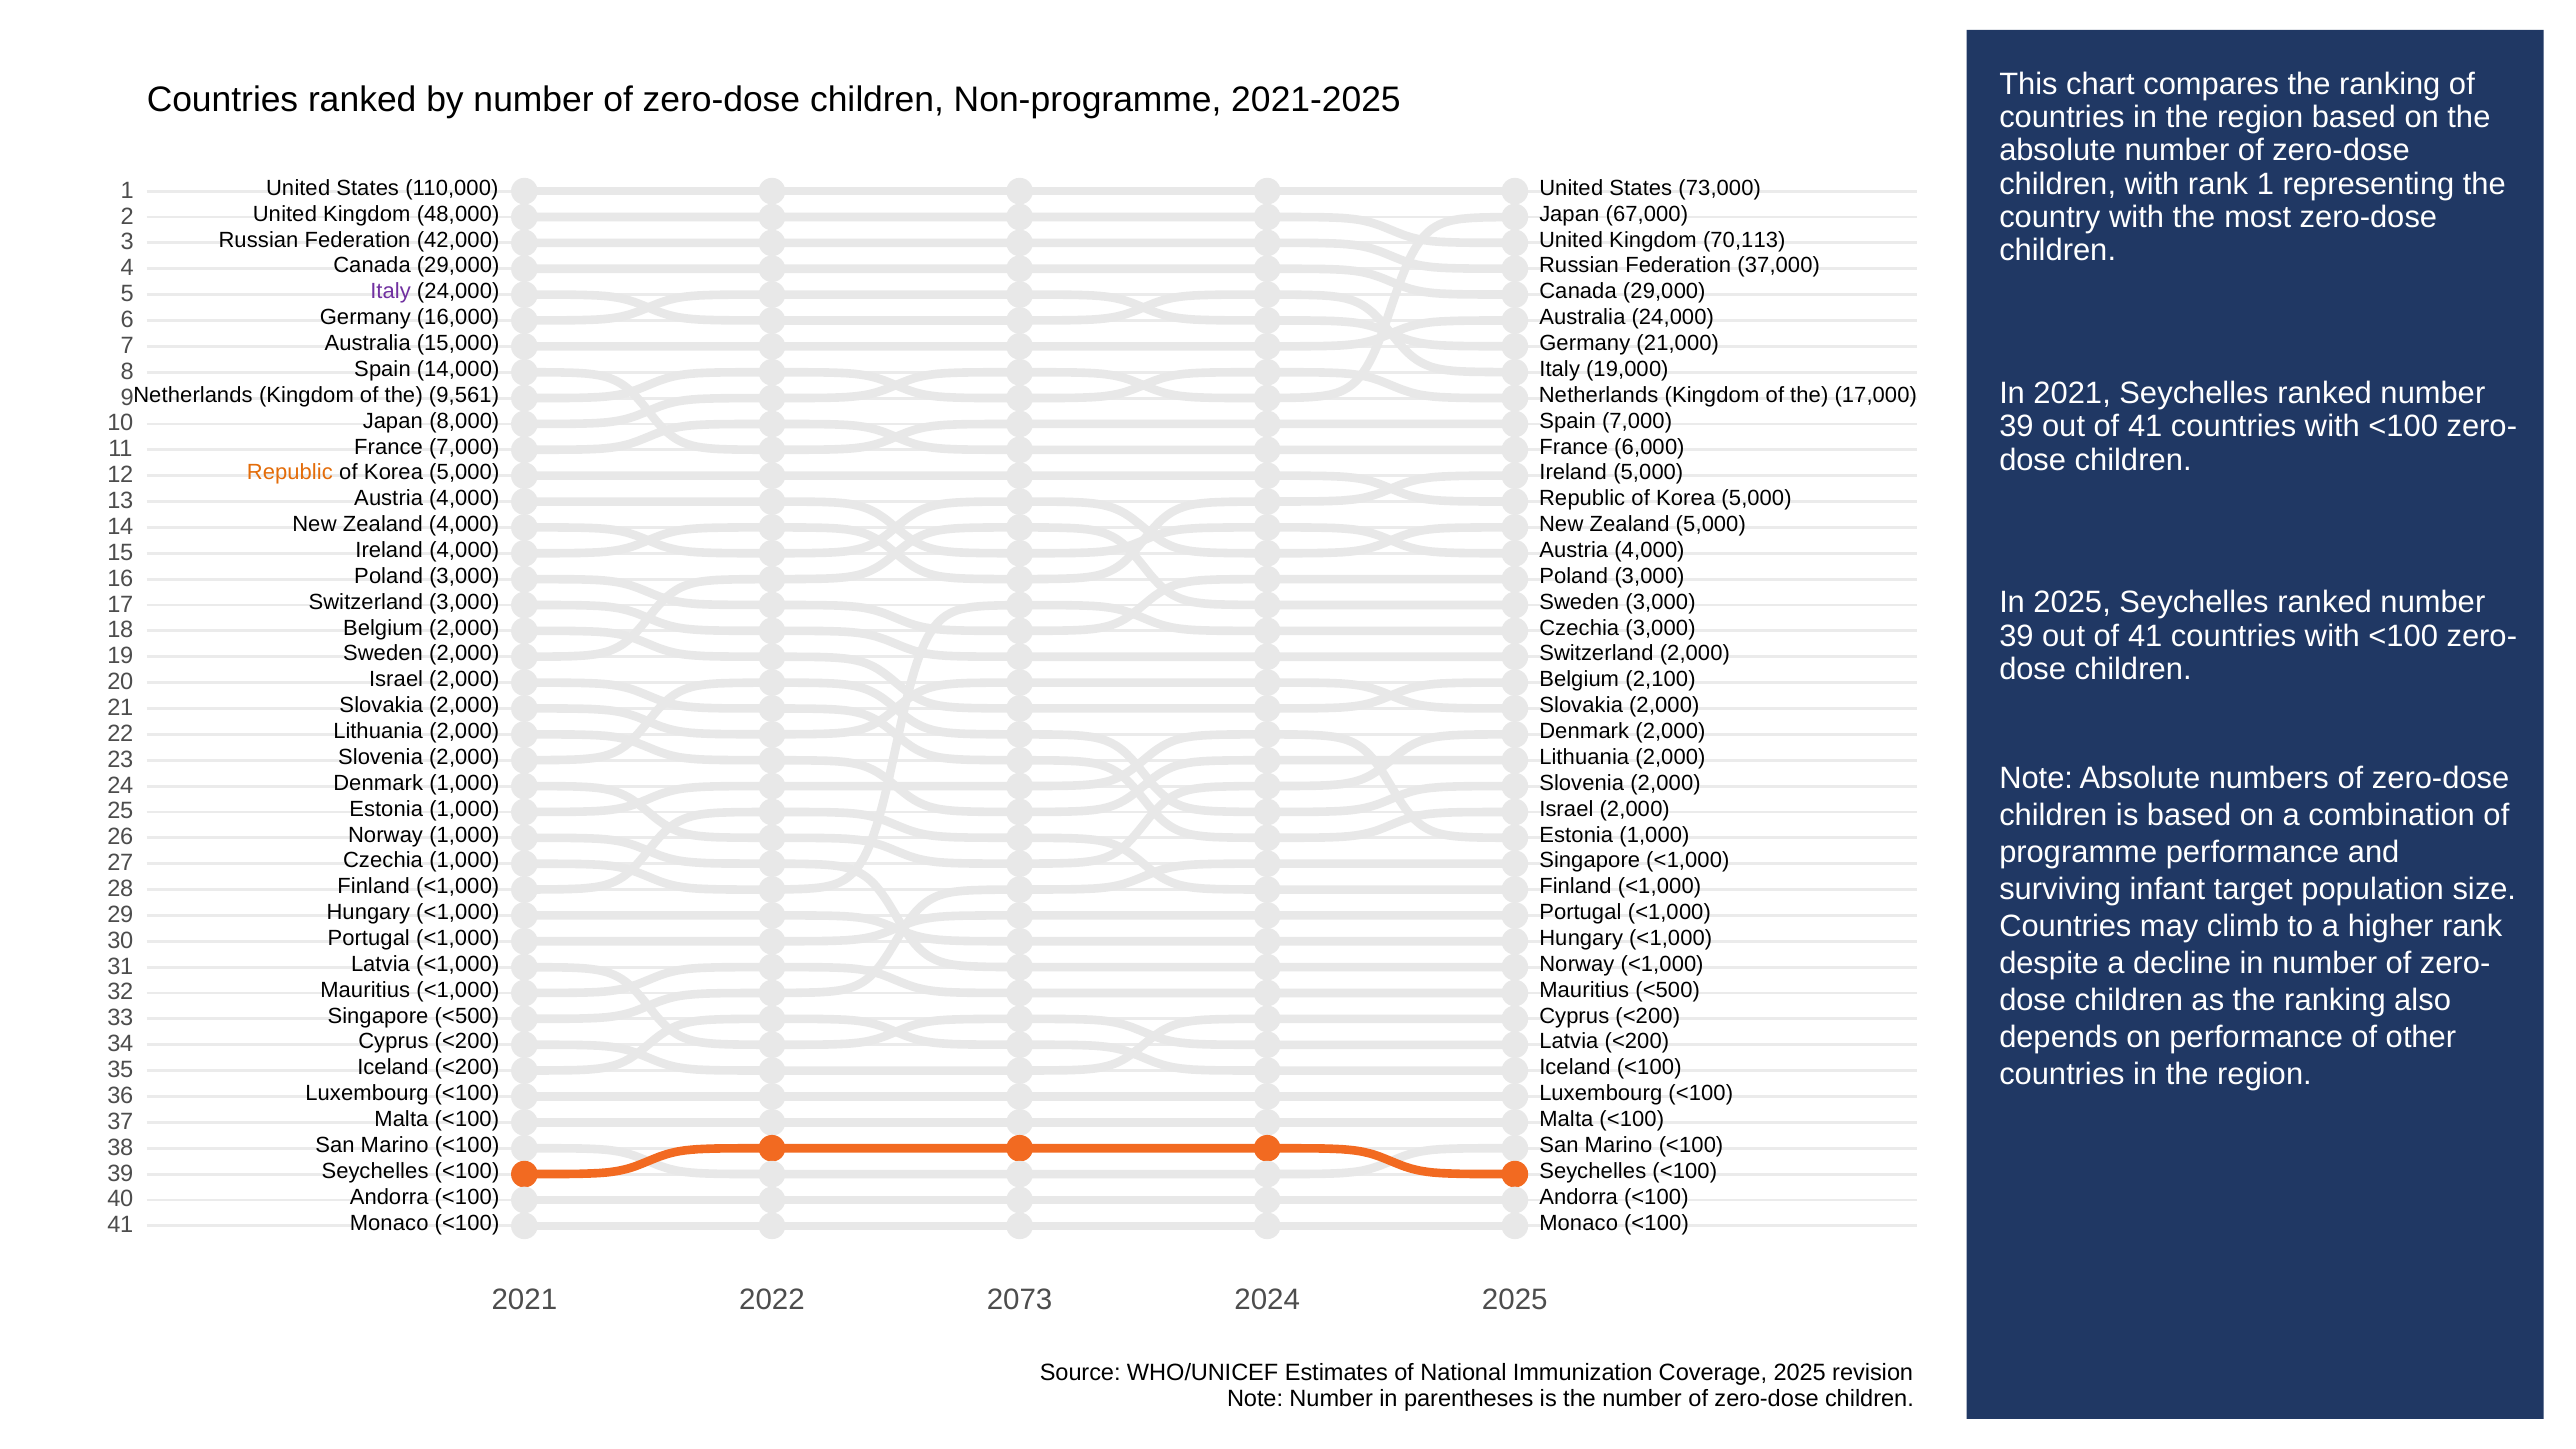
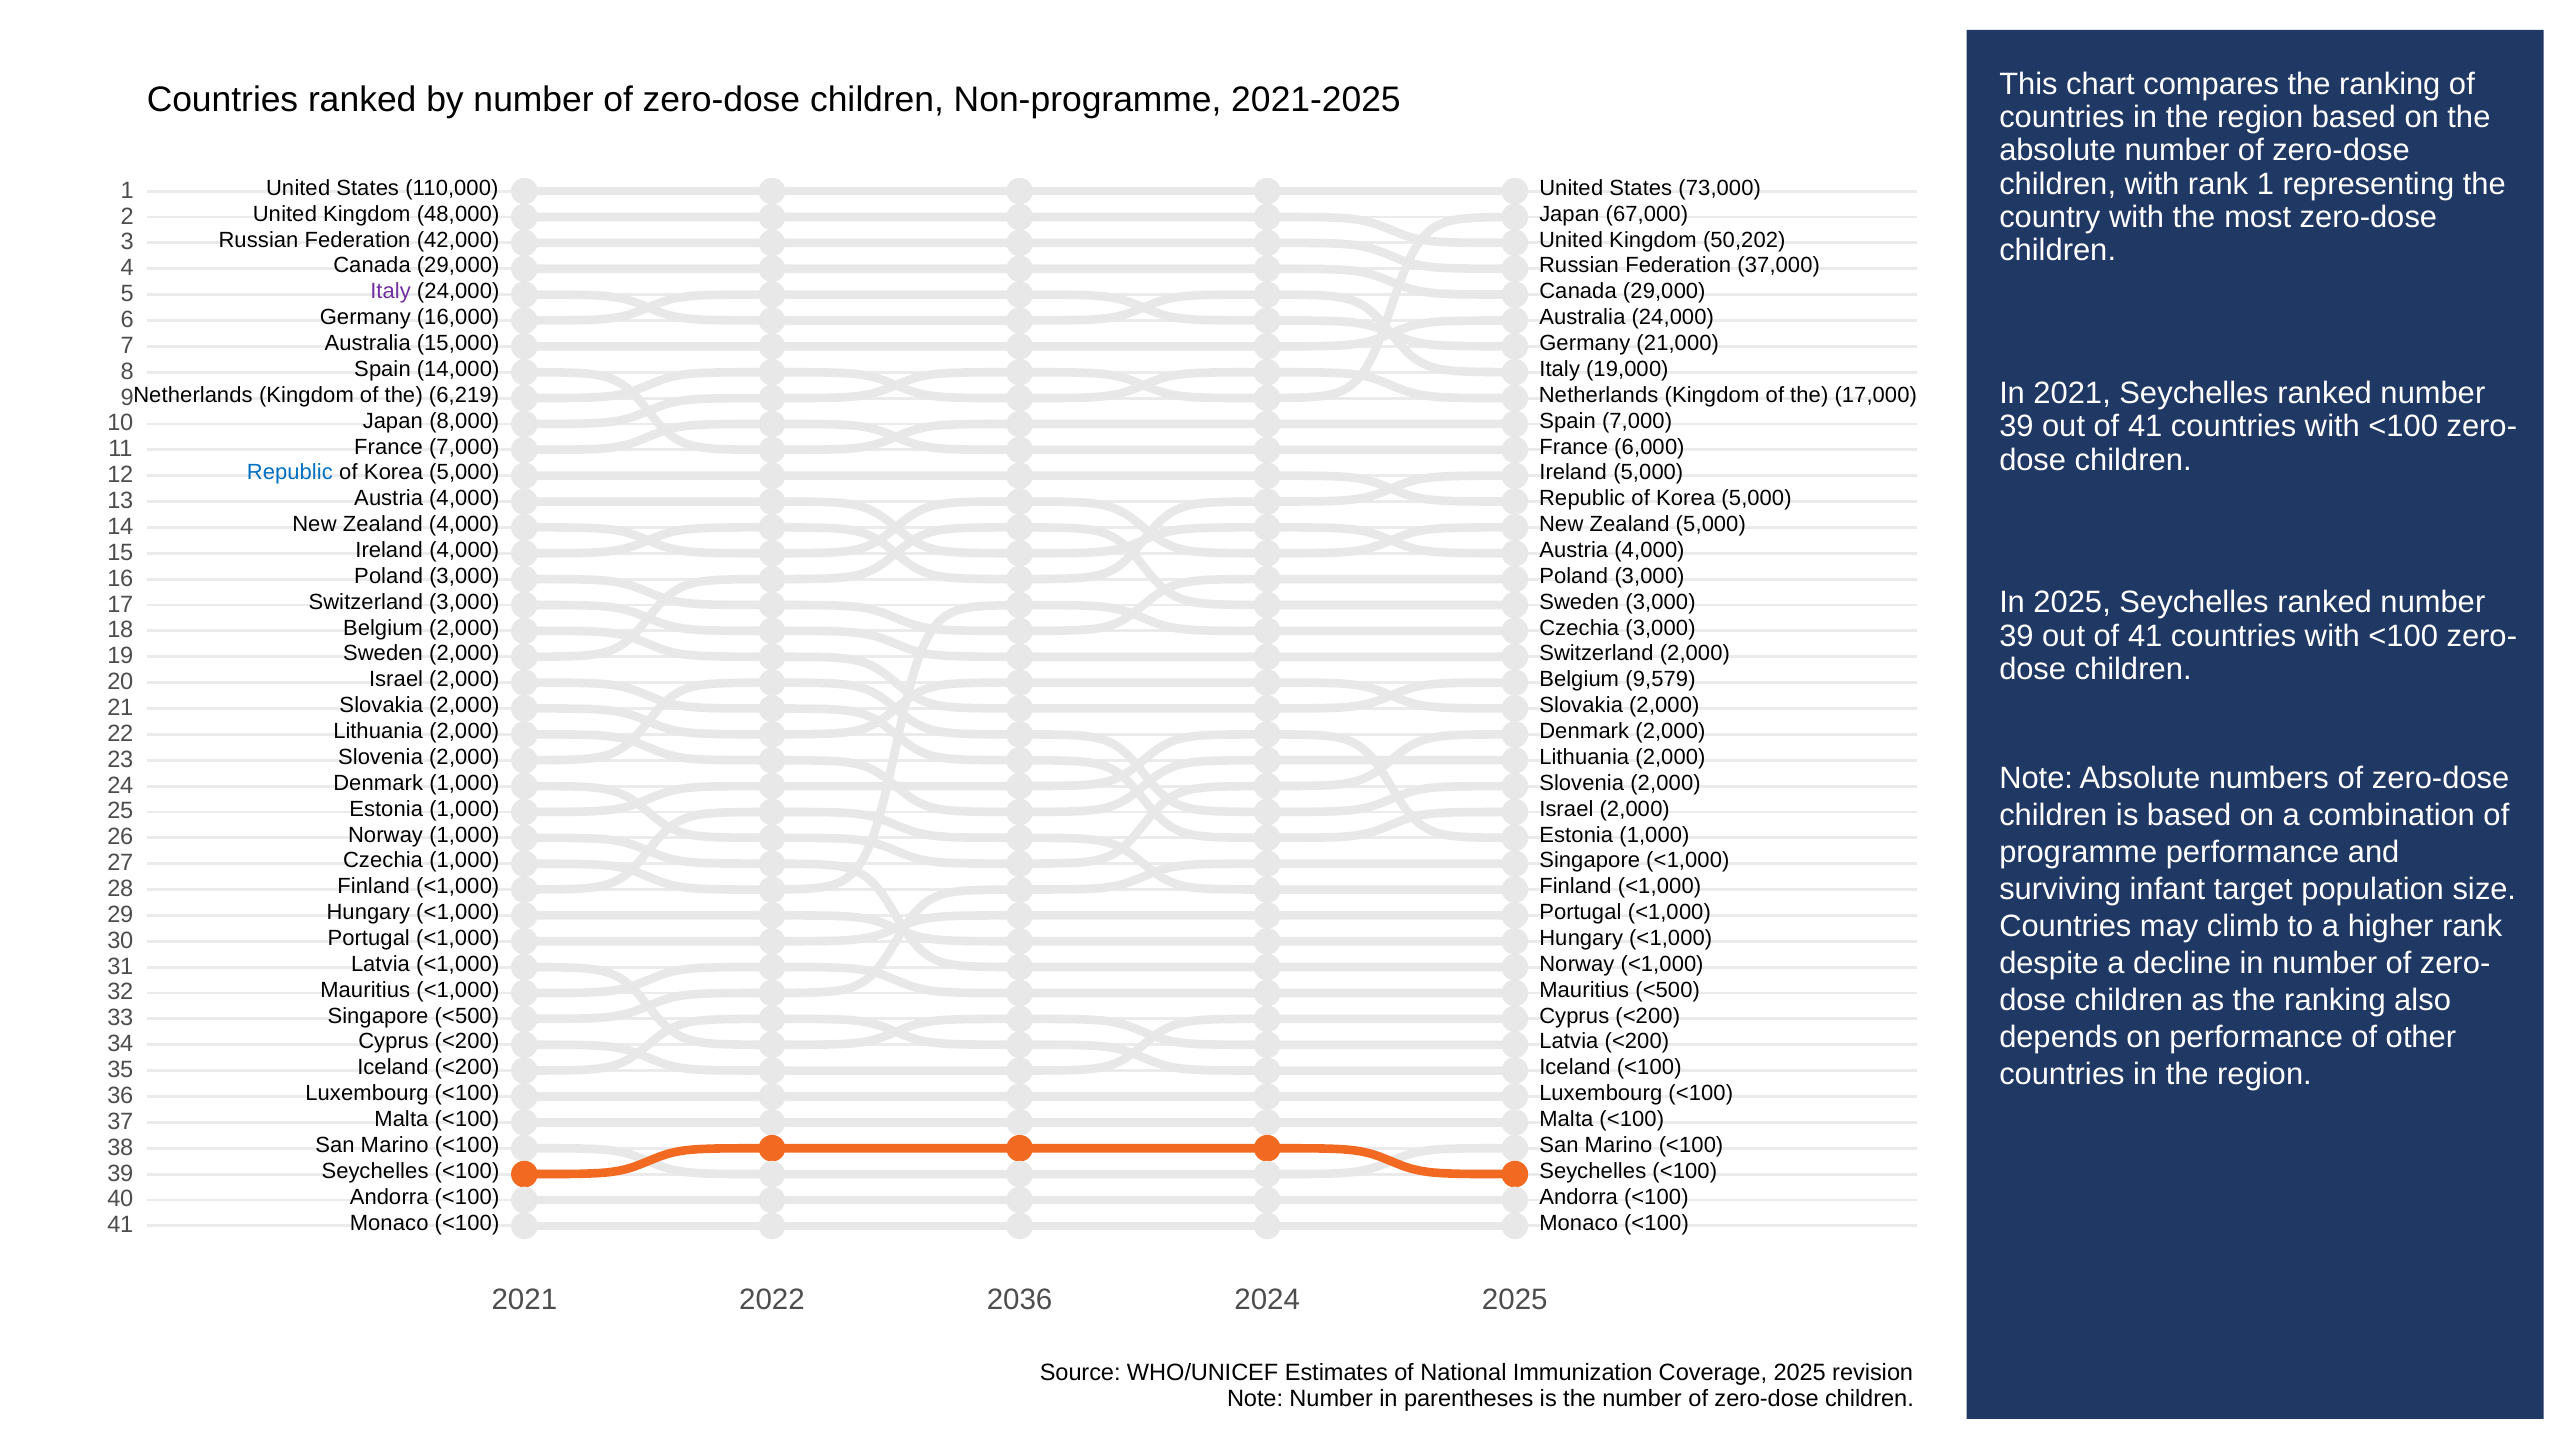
70,113: 70,113 -> 50,202 (1744, 240)
9,561: 9,561 -> 6,219 (464, 395)
Republic colour: orange -> blue (290, 473)
2,100: 2,100 -> 9,579 (1661, 680)
2073: 2073 -> 2036 (1020, 1300)
